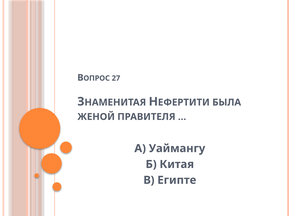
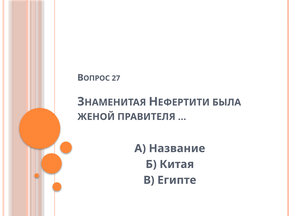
Уаймангу: Уаймангу -> Название (177, 149)
